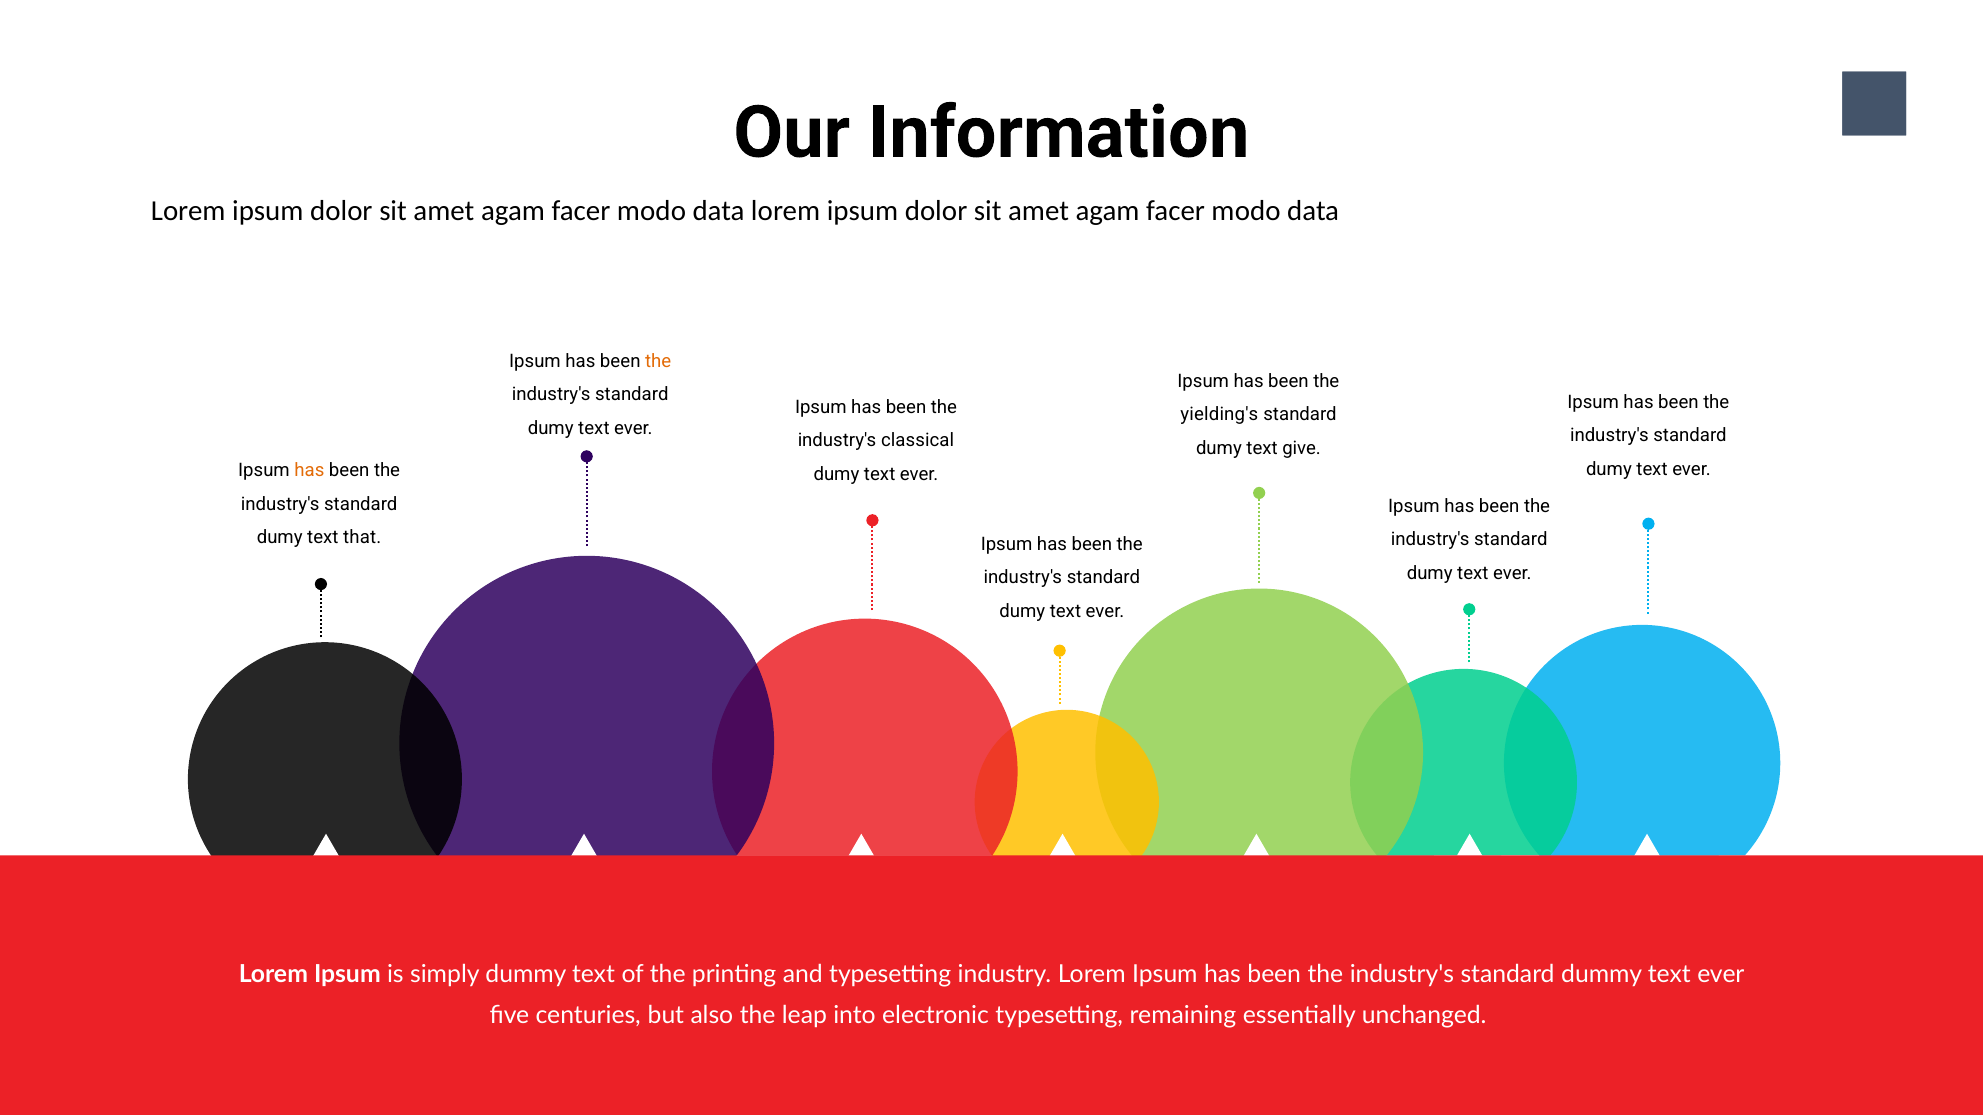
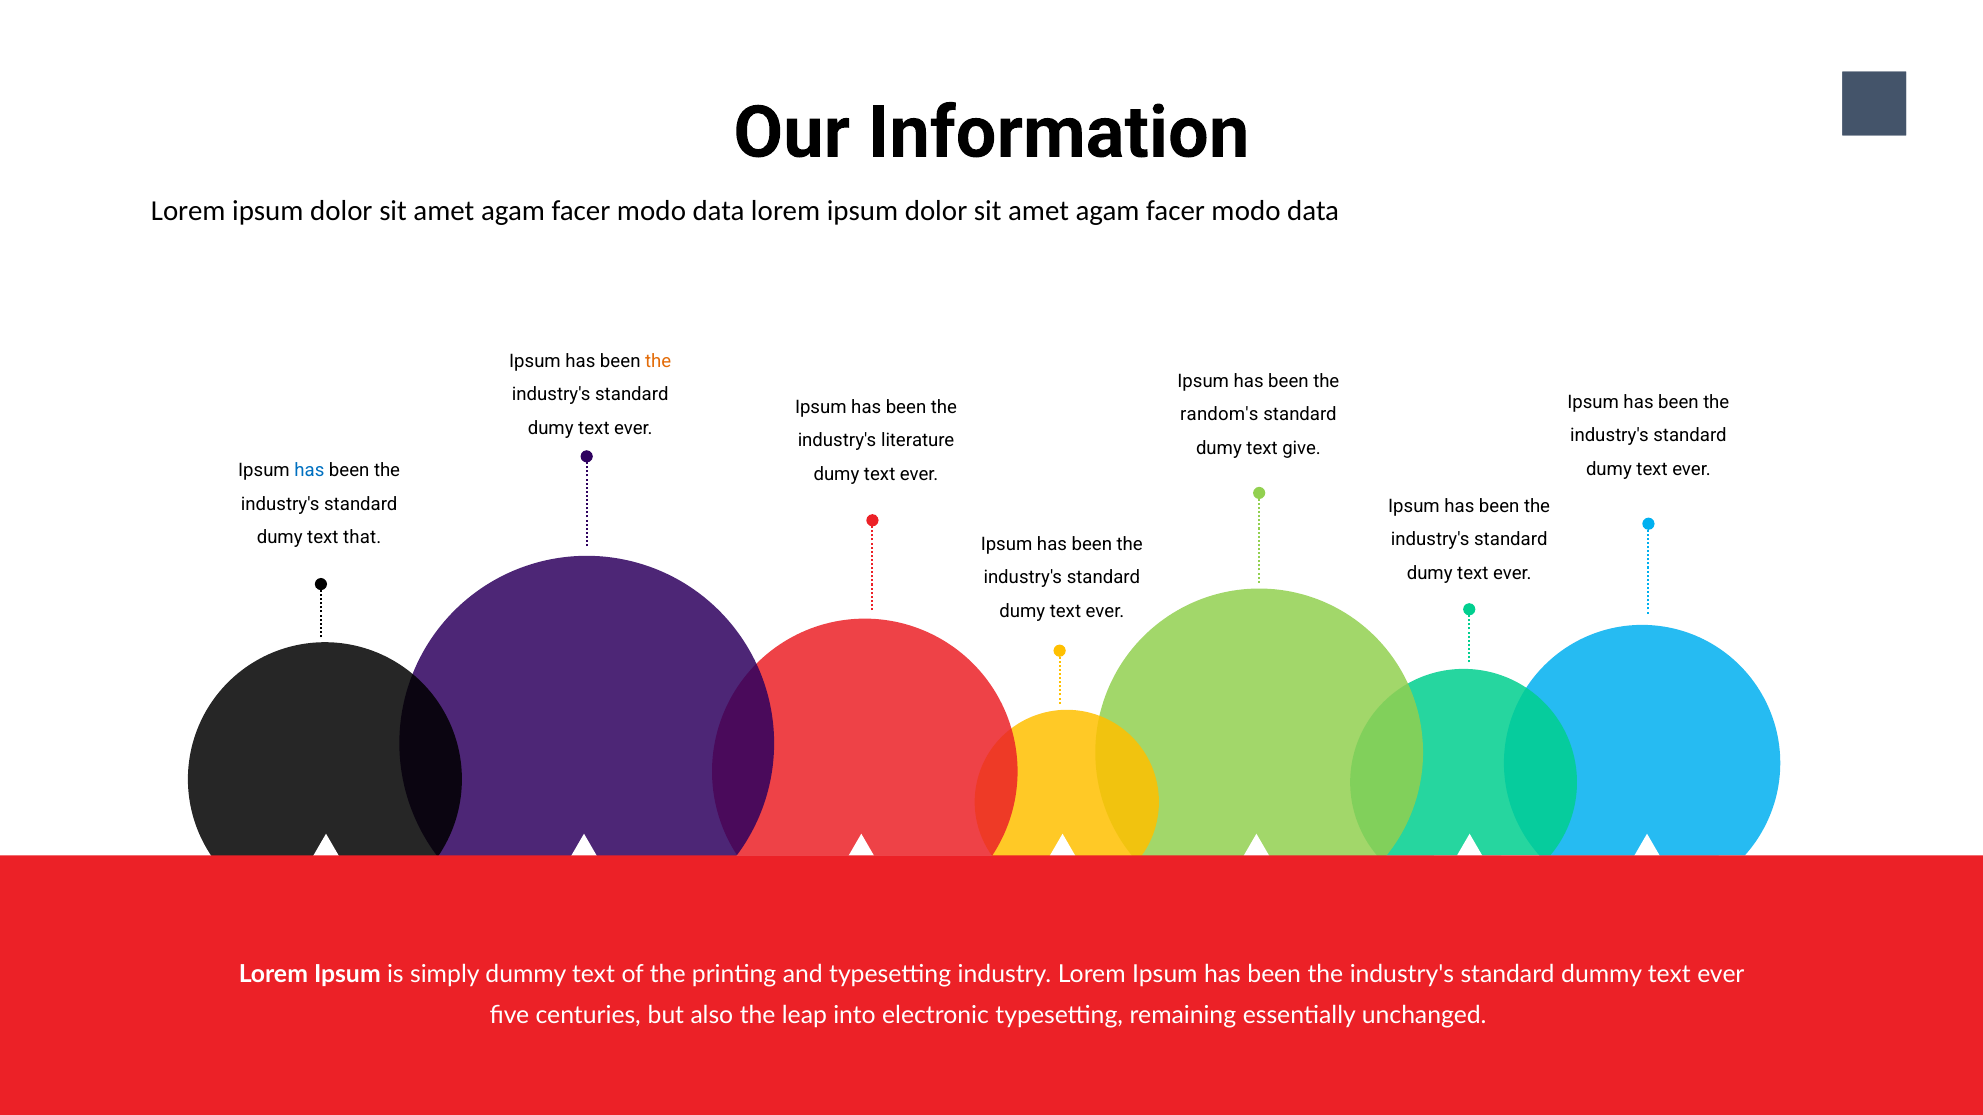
yielding's: yielding's -> random's (1219, 415)
classical: classical -> literature (918, 441)
has colour: orange -> blue (309, 471)
